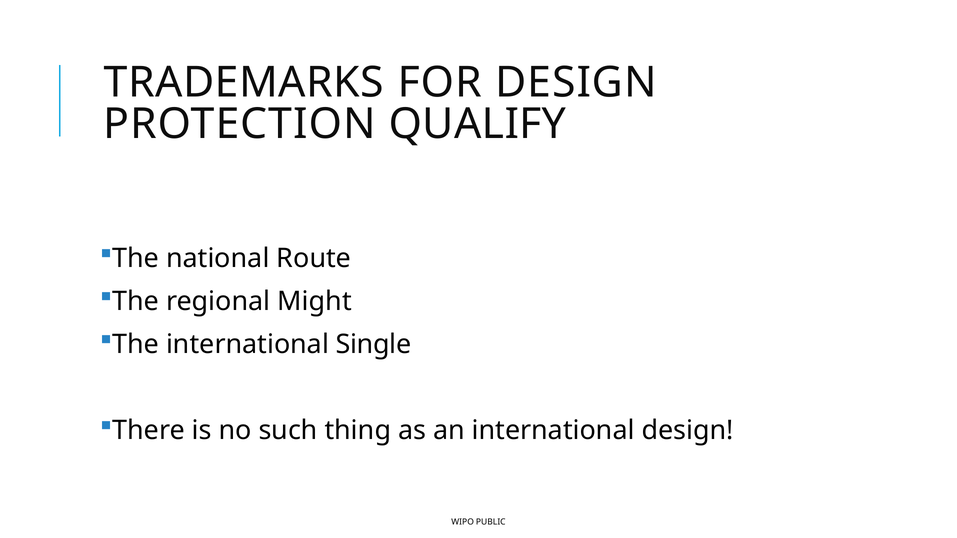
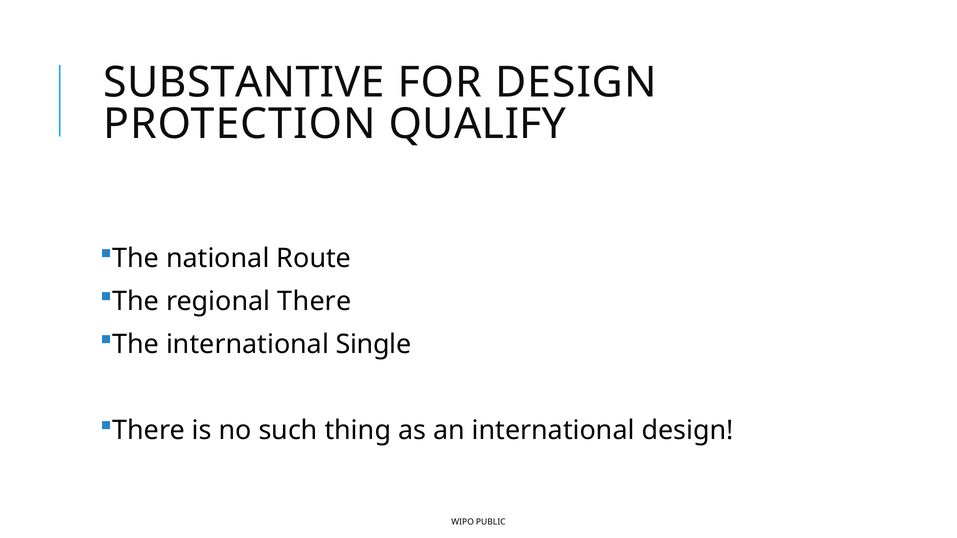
TRADEMARKS: TRADEMARKS -> SUBSTANTIVE (244, 83)
regional Might: Might -> There (314, 301)
